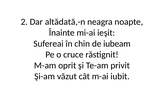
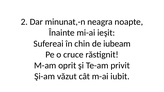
altădată,-n: altădată,-n -> minunat,-n (65, 22)
